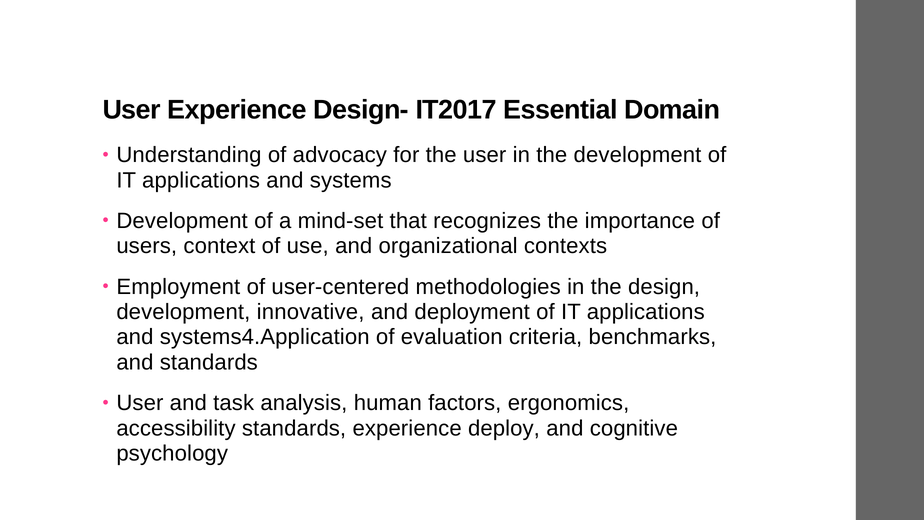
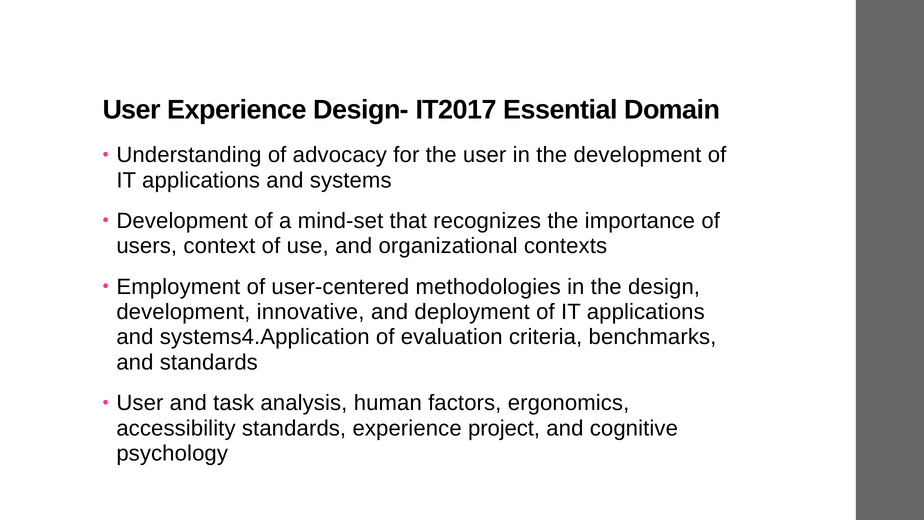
deploy: deploy -> project (504, 428)
